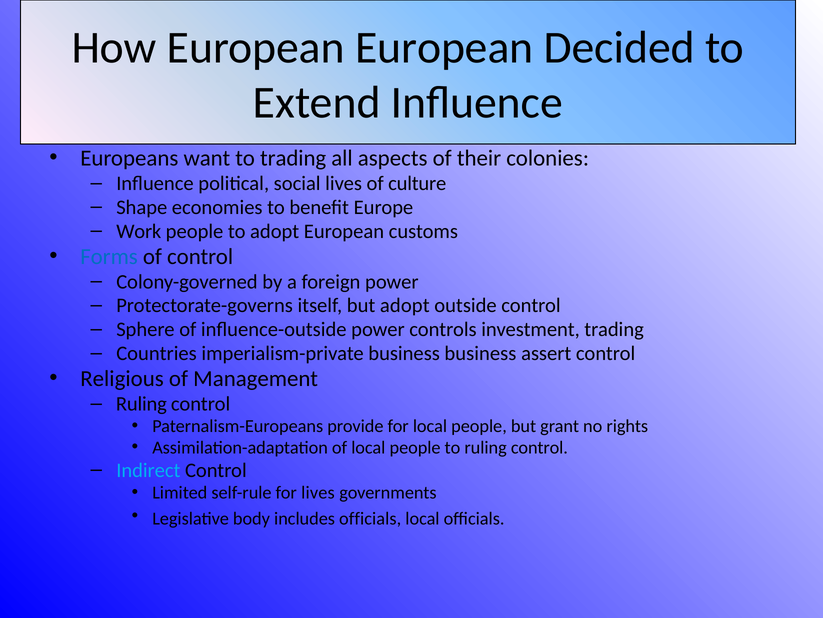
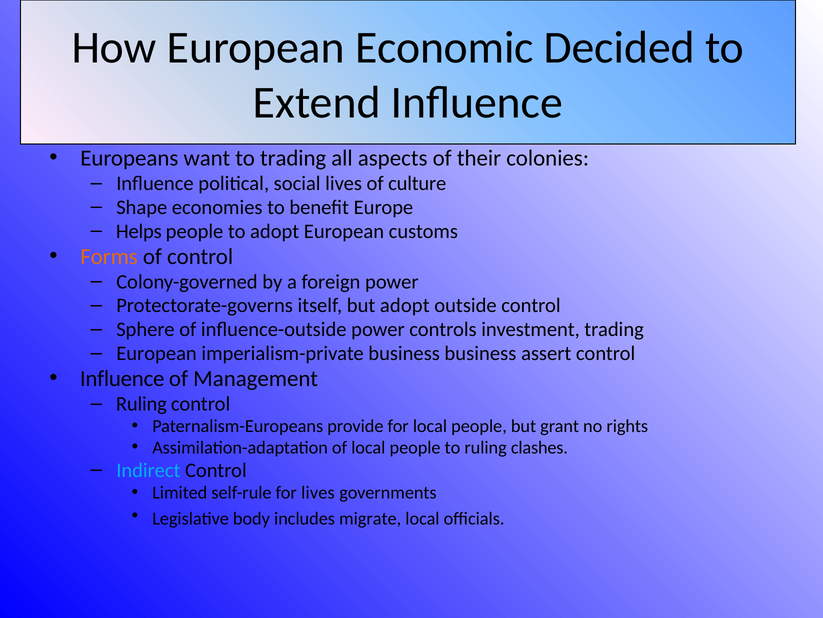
European European: European -> Economic (444, 48)
Work: Work -> Helps (139, 231)
Forms colour: blue -> orange (109, 256)
Countries: Countries -> European (157, 353)
Religious: Religious -> Influence (122, 378)
to ruling control: control -> clashes (539, 447)
includes officials: officials -> migrate (370, 518)
